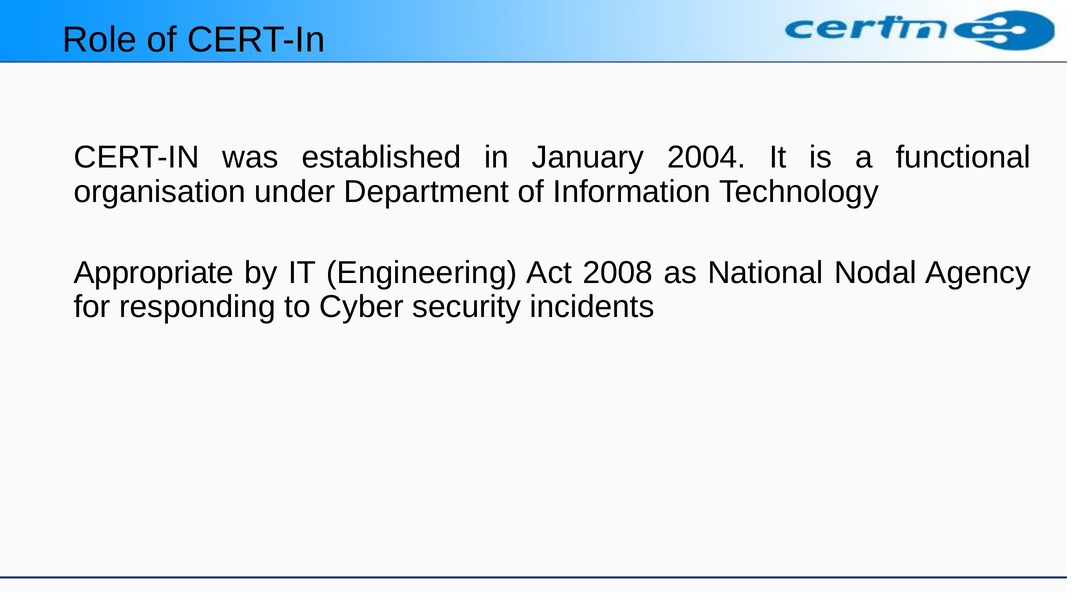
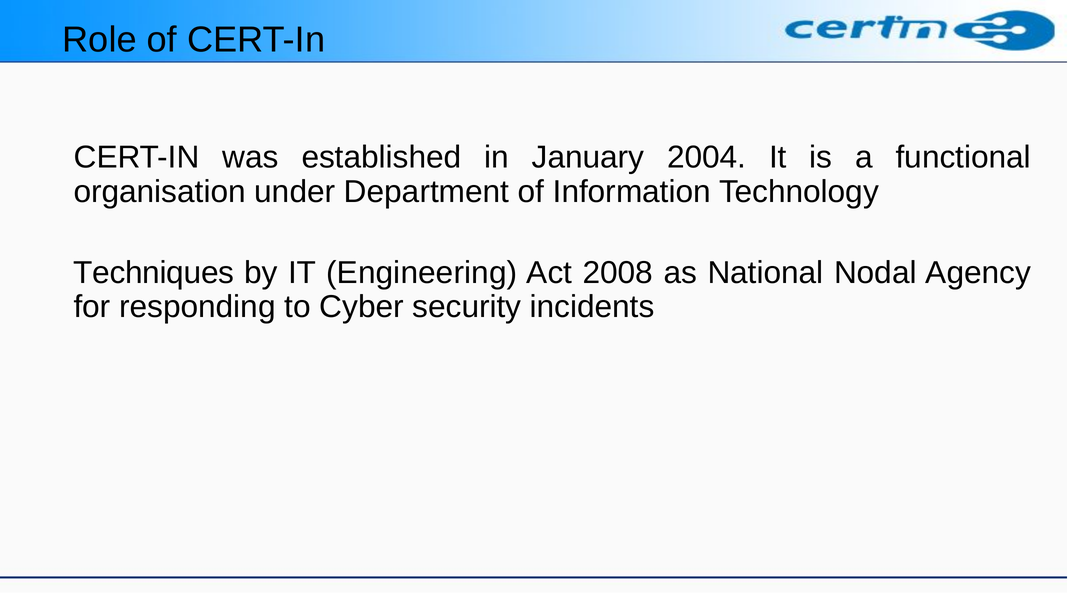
Appropriate: Appropriate -> Techniques (154, 273)
